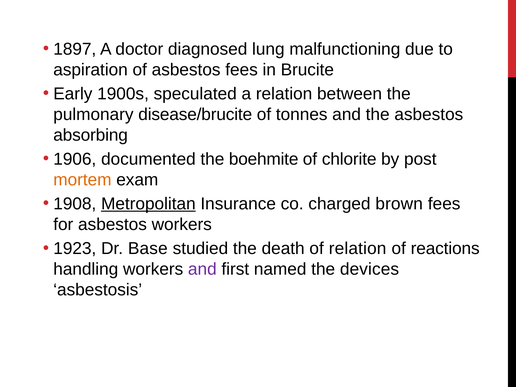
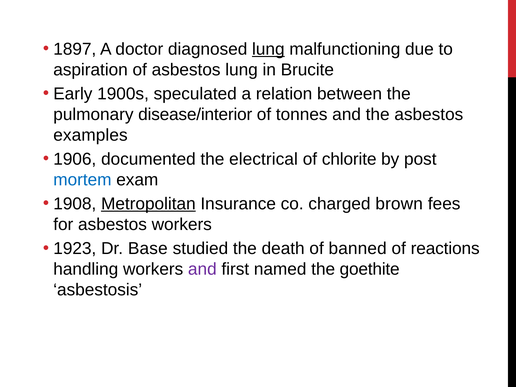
lung underline: none -> present (268, 49)
asbestos fees: fees -> lung (242, 70)
disease/brucite: disease/brucite -> disease/interior (195, 114)
absorbing: absorbing -> examples (90, 135)
boehmite: boehmite -> electrical (263, 159)
mortem colour: orange -> blue (82, 180)
of relation: relation -> banned (358, 249)
devices: devices -> goethite (370, 269)
